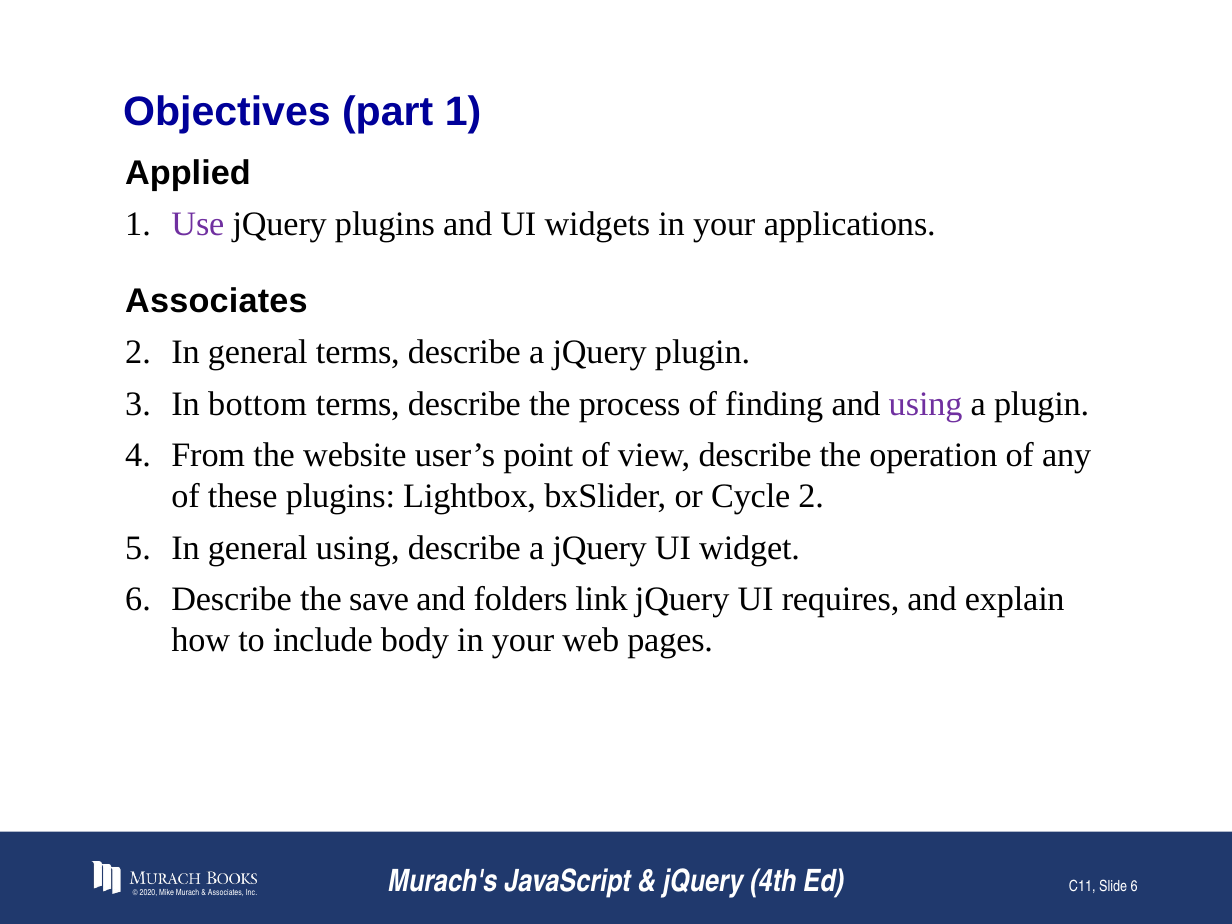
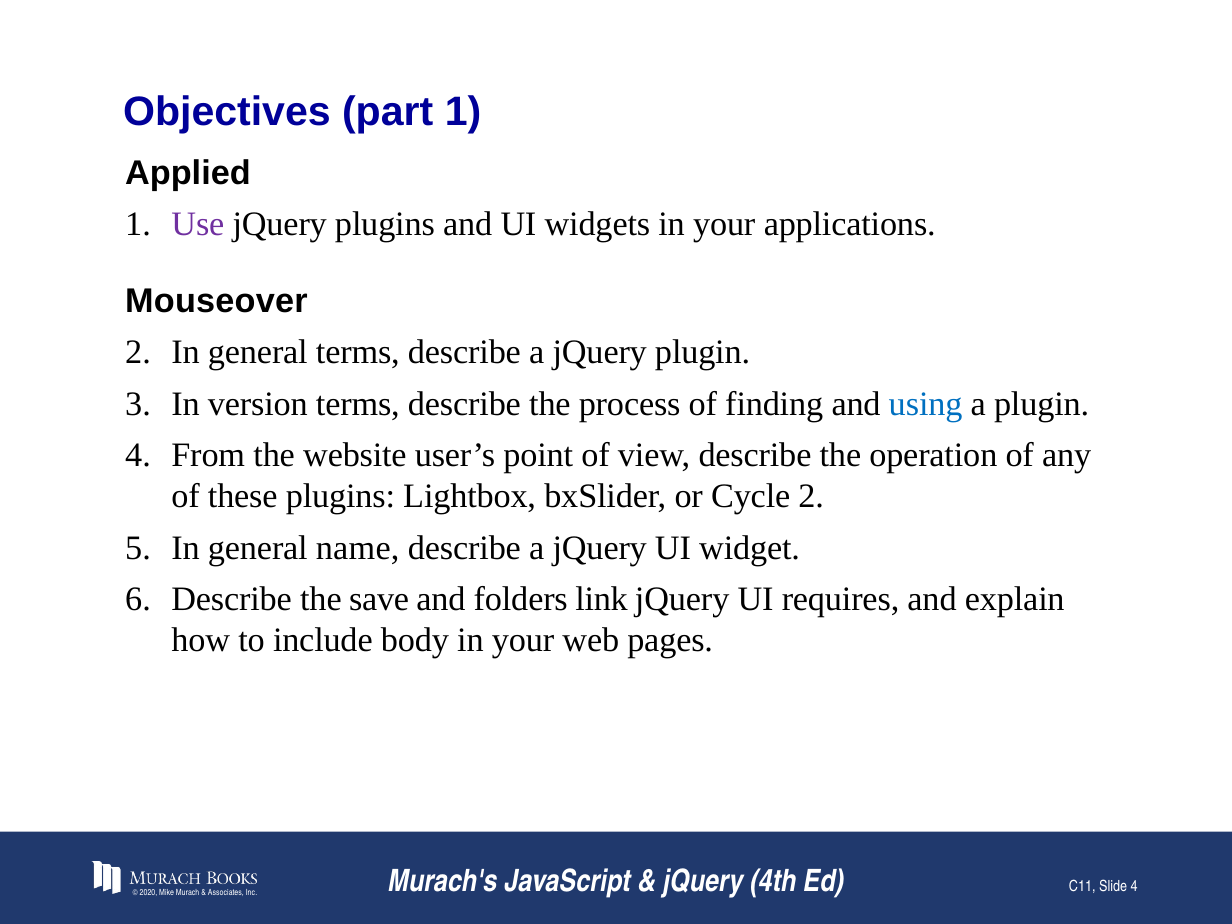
Associates: Associates -> Mouseover (216, 301)
bottom: bottom -> version (258, 404)
using colour: purple -> blue (926, 404)
general using: using -> name (358, 548)
Slide 6: 6 -> 4 (1134, 886)
